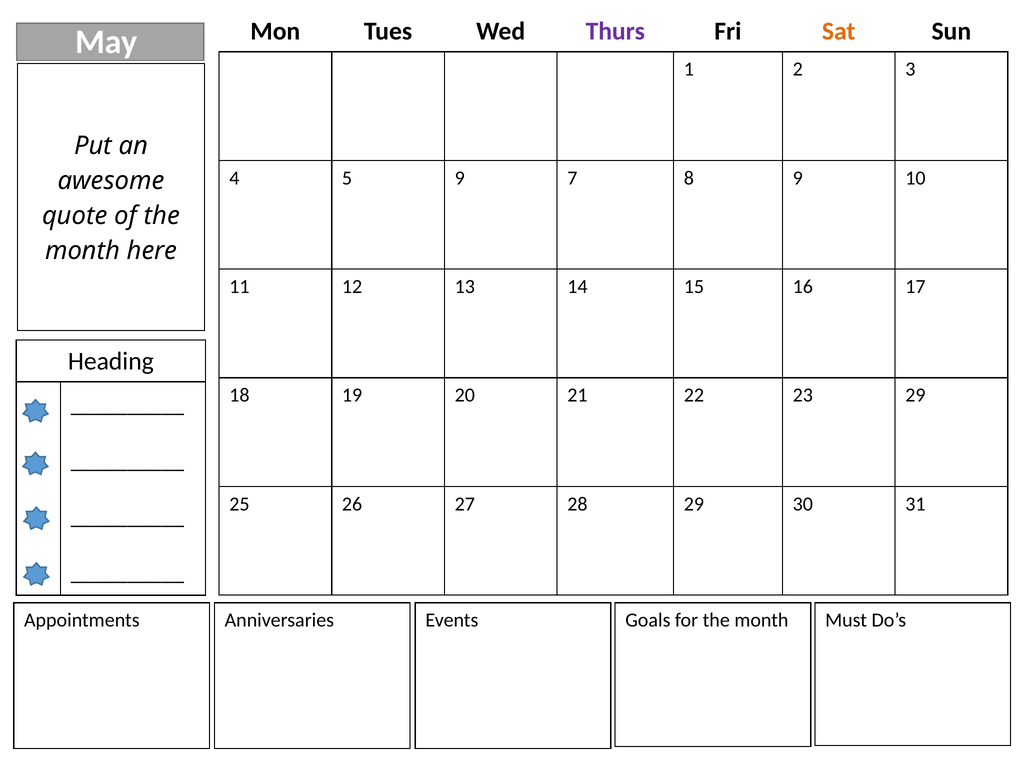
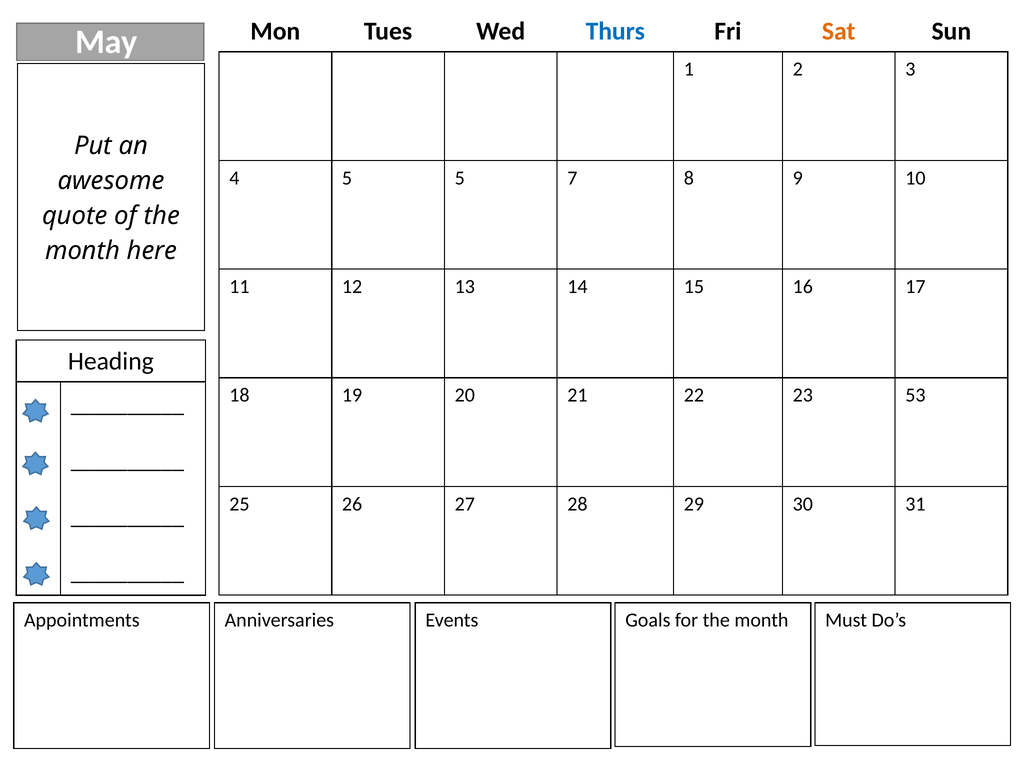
Thurs colour: purple -> blue (615, 31)
5 9: 9 -> 5 (460, 178)
23 29: 29 -> 53 (915, 395)
